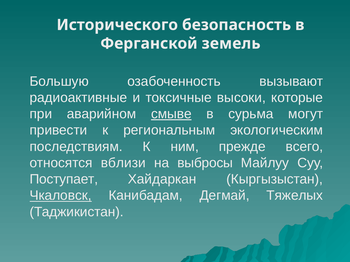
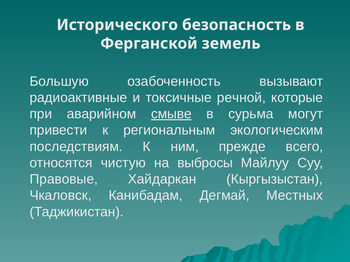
высоки: высоки -> речной (241, 98)
вблизи: вблизи -> чистую (123, 163)
Поступает: Поступает -> Правовые (64, 179)
Чкаловск underline: present -> none (61, 196)
Тяжелых: Тяжелых -> Местных (295, 196)
